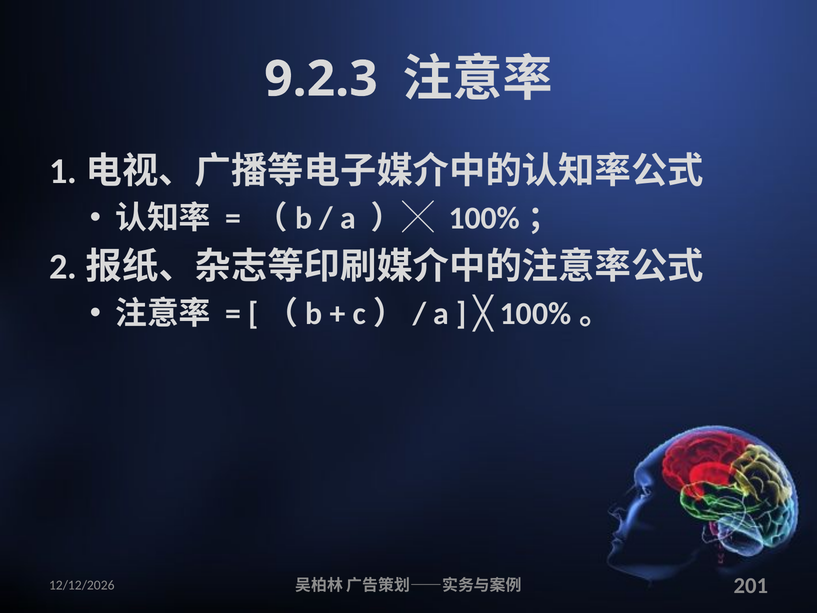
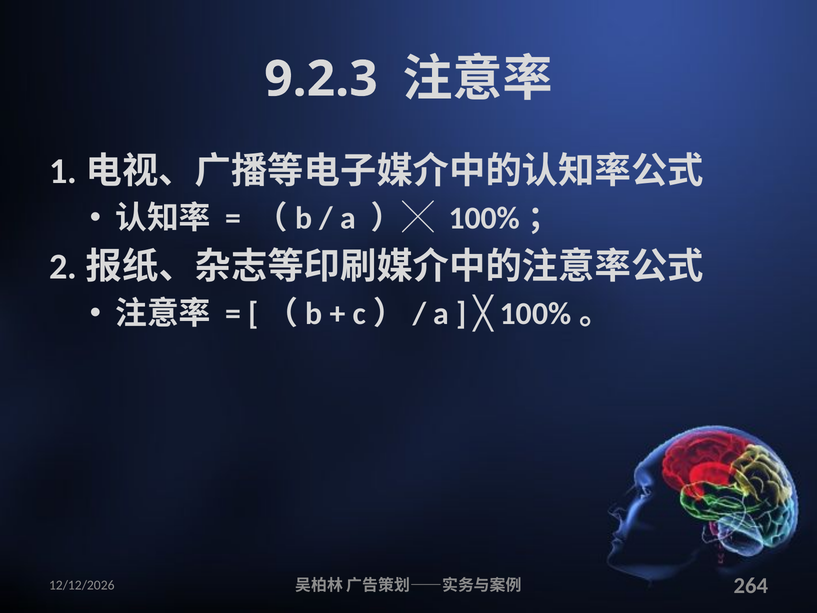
201: 201 -> 264 (751, 586)
